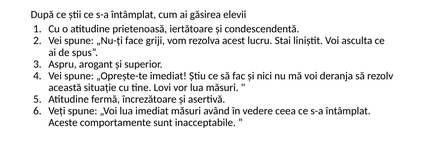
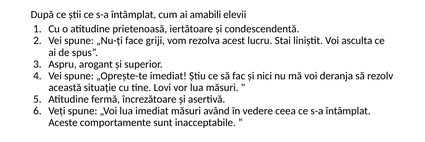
găsirea: găsirea -> amabili (205, 15)
